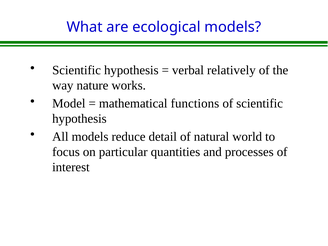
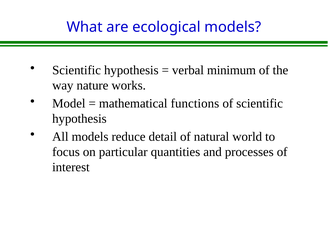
relatively: relatively -> minimum (231, 70)
